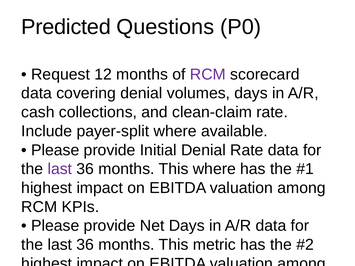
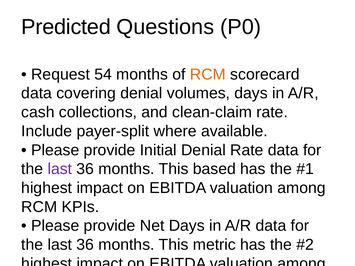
12: 12 -> 54 (103, 74)
RCM colour: purple -> orange (208, 74)
This where: where -> based (214, 169)
